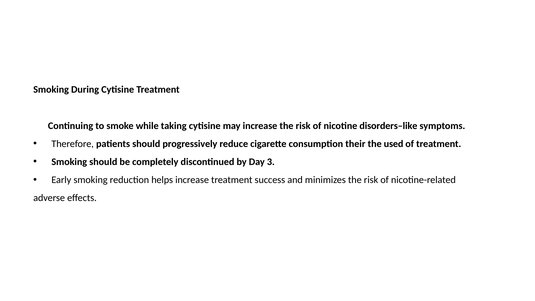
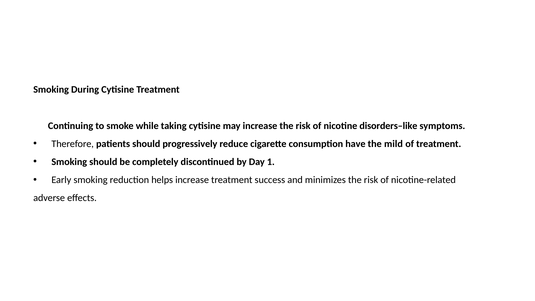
their: their -> have (355, 144)
used: used -> mild (393, 144)
3: 3 -> 1 (271, 162)
